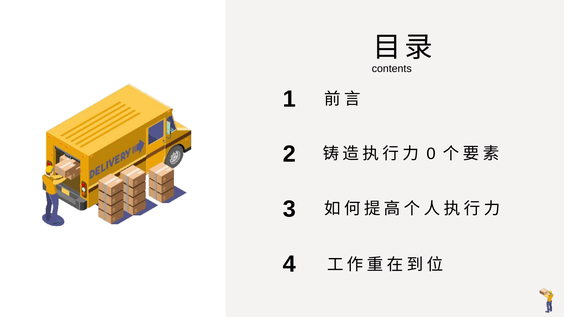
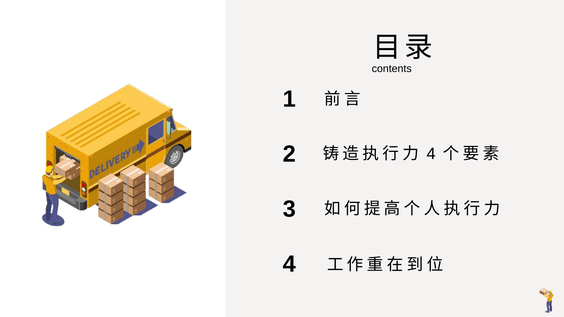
0: 0 -> 4 (431, 154)
